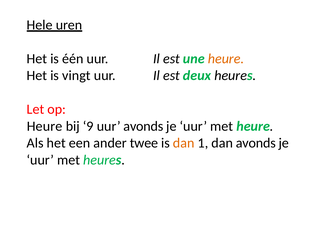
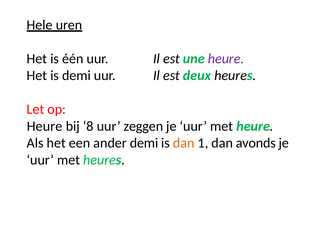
heure colour: orange -> purple (226, 59)
is vingt: vingt -> demi (76, 76)
9: 9 -> 8 (88, 126)
uur avonds: avonds -> zeggen (143, 126)
ander twee: twee -> demi (144, 143)
